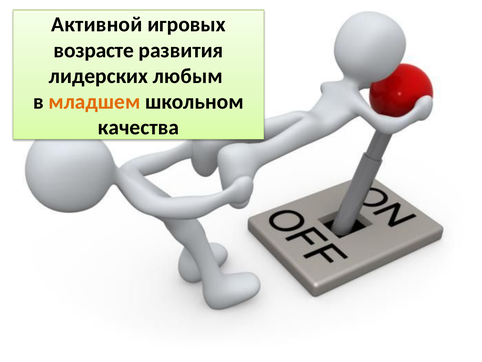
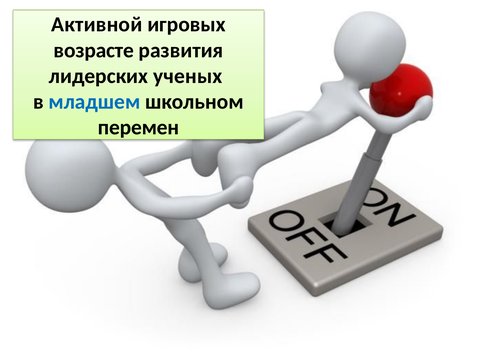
любым: любым -> ученых (188, 76)
младшем colour: orange -> blue (94, 102)
качества: качества -> перемен (138, 127)
